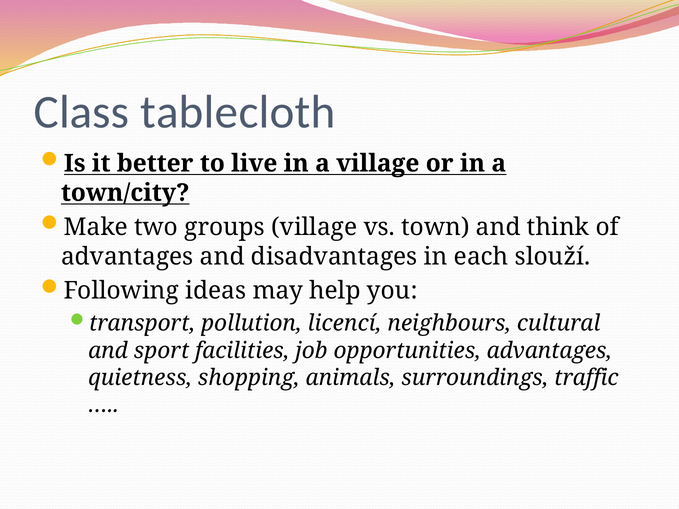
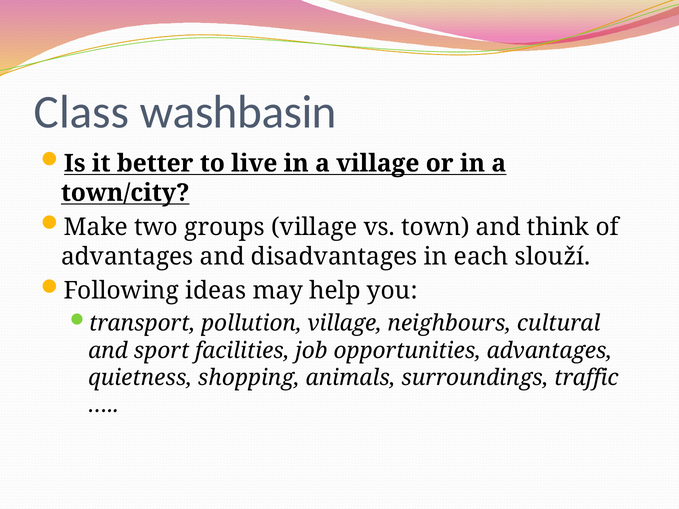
tablecloth: tablecloth -> washbasin (238, 112)
pollution licencí: licencí -> village (345, 324)
